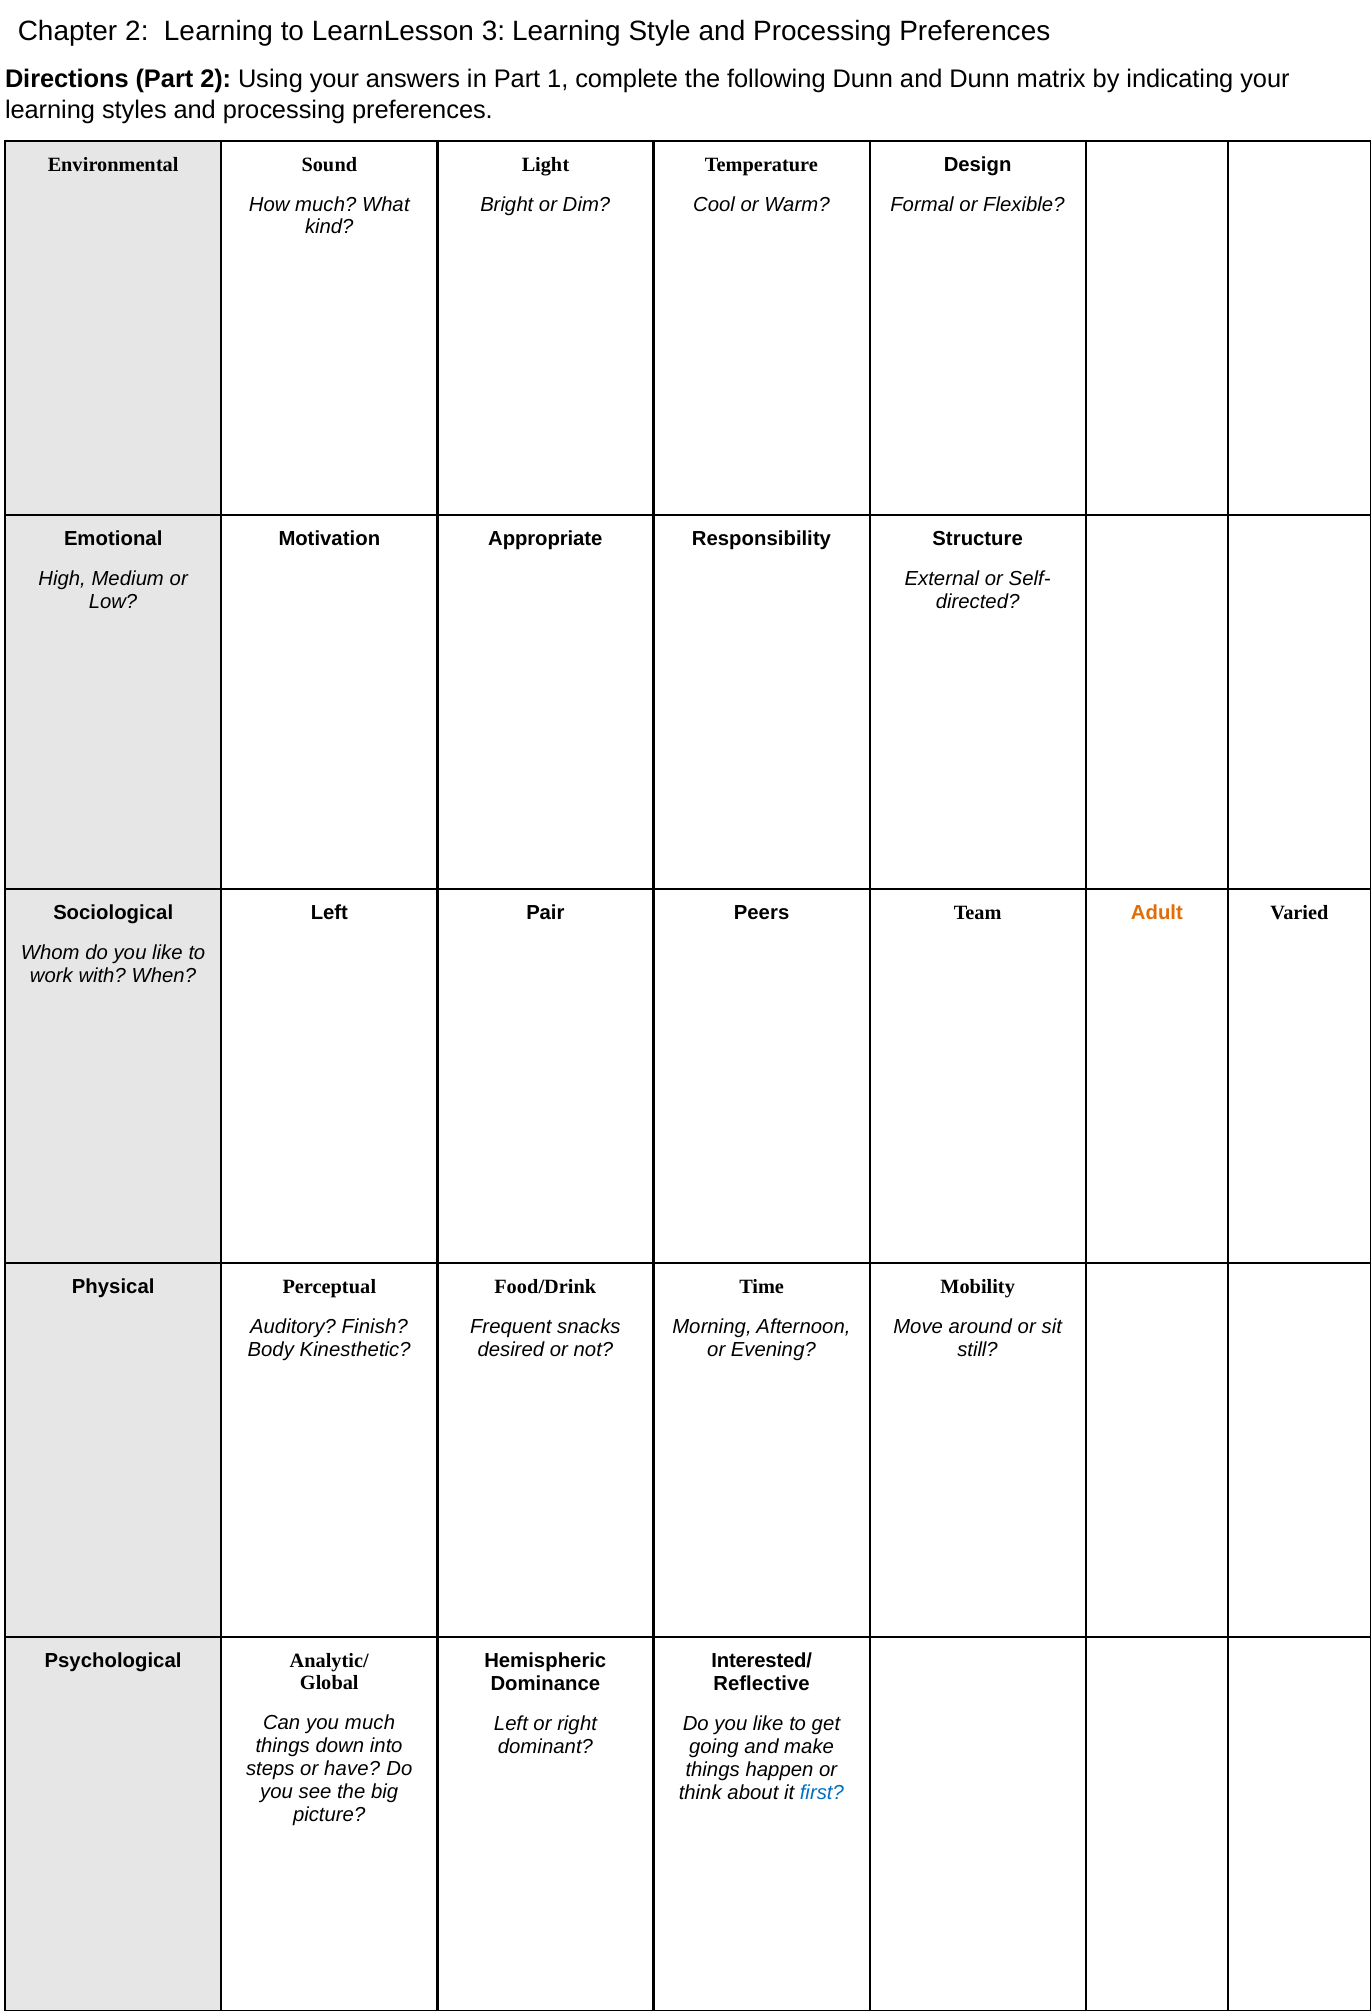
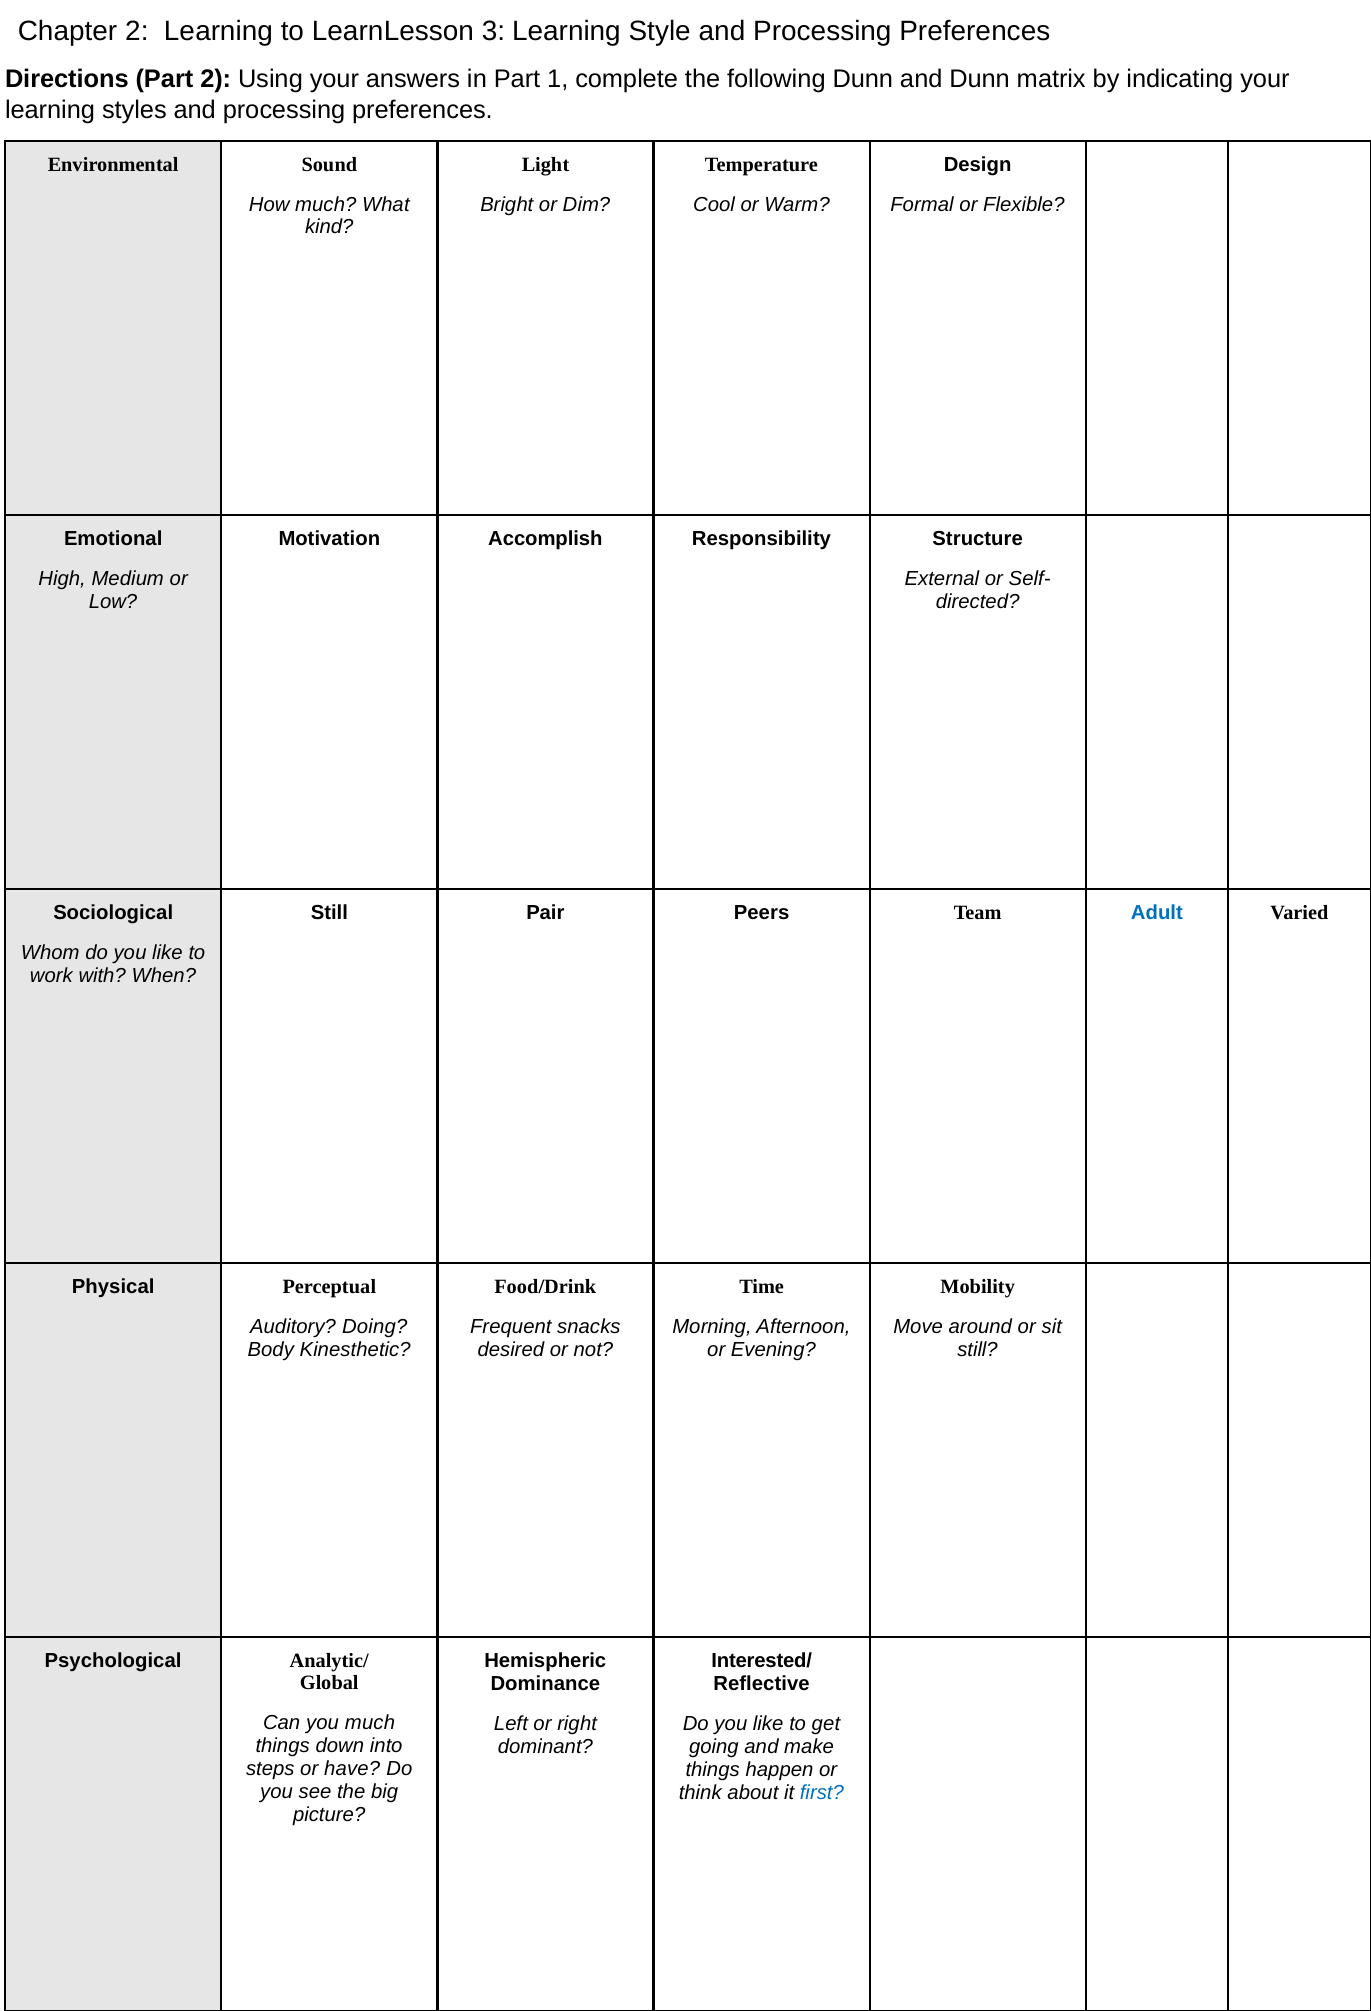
Appropriate: Appropriate -> Accomplish (545, 539)
Left: Left -> Still (329, 913)
Adult colour: orange -> blue (1157, 913)
Finish: Finish -> Doing (375, 1326)
